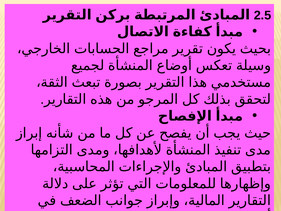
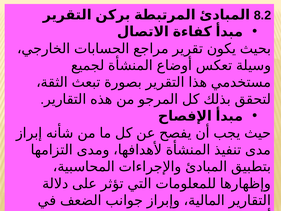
2.5: 2.5 -> 8.2 (262, 15)
